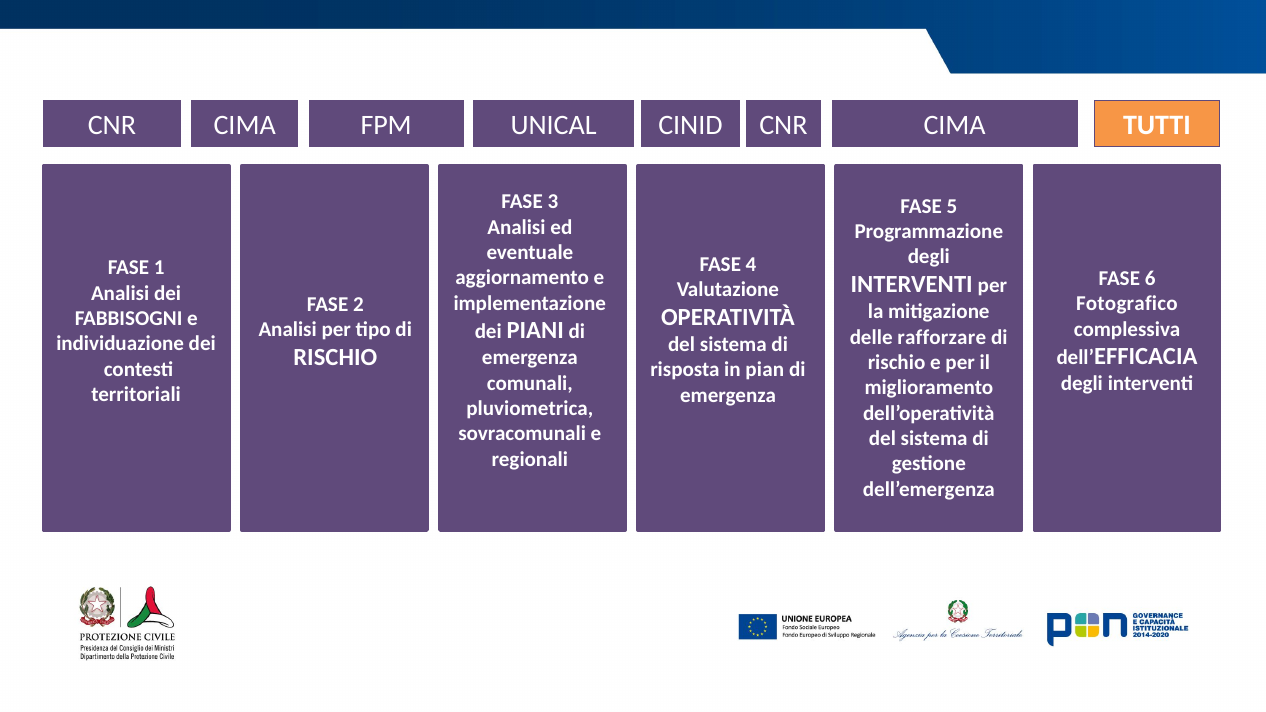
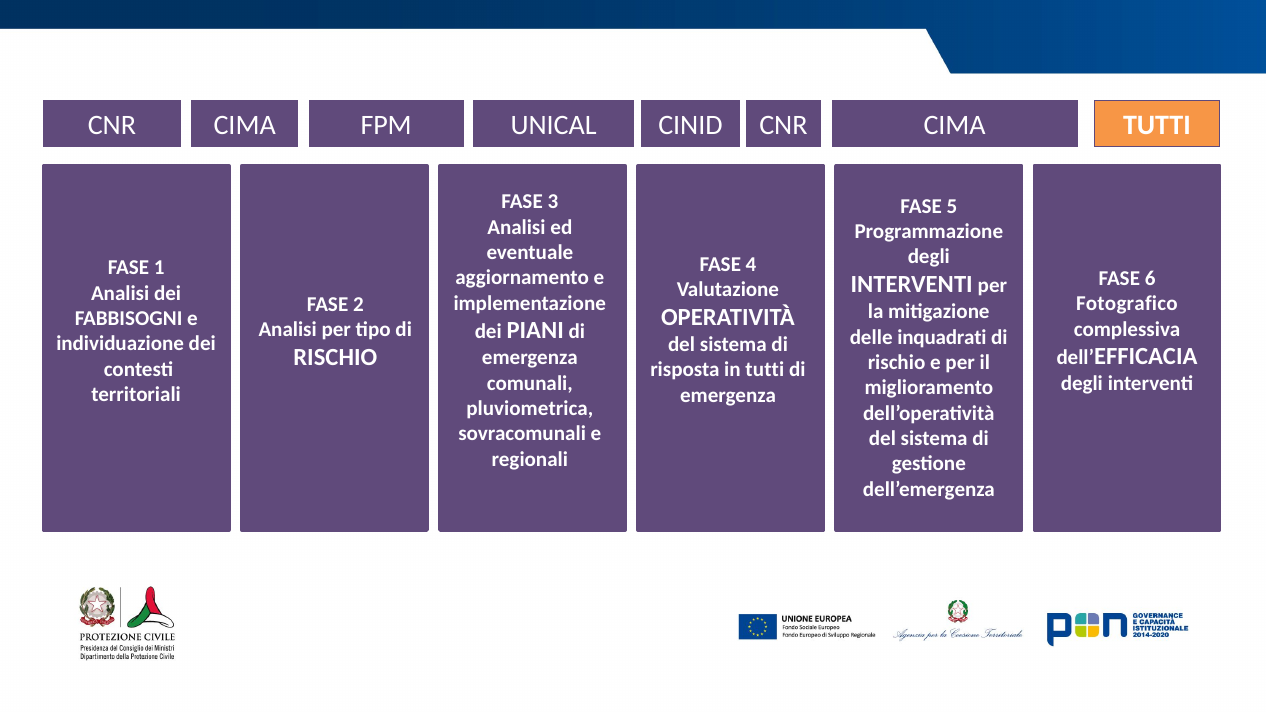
rafforzare: rafforzare -> inquadrati (942, 337)
in pian: pian -> tutti (765, 370)
